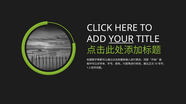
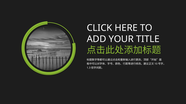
YOUR underline: present -> none (121, 39)
